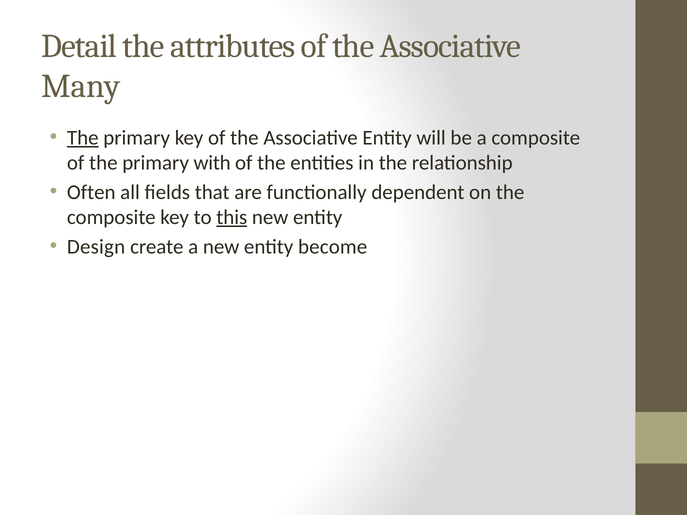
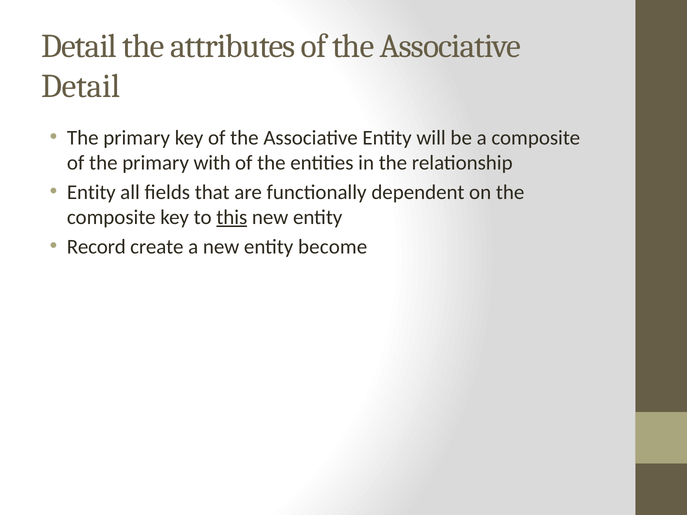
Many: Many -> Detail (81, 87)
The underline: present -> none (83, 138)
Often: Often -> Entity (91, 192)
Design: Design -> Record (96, 247)
